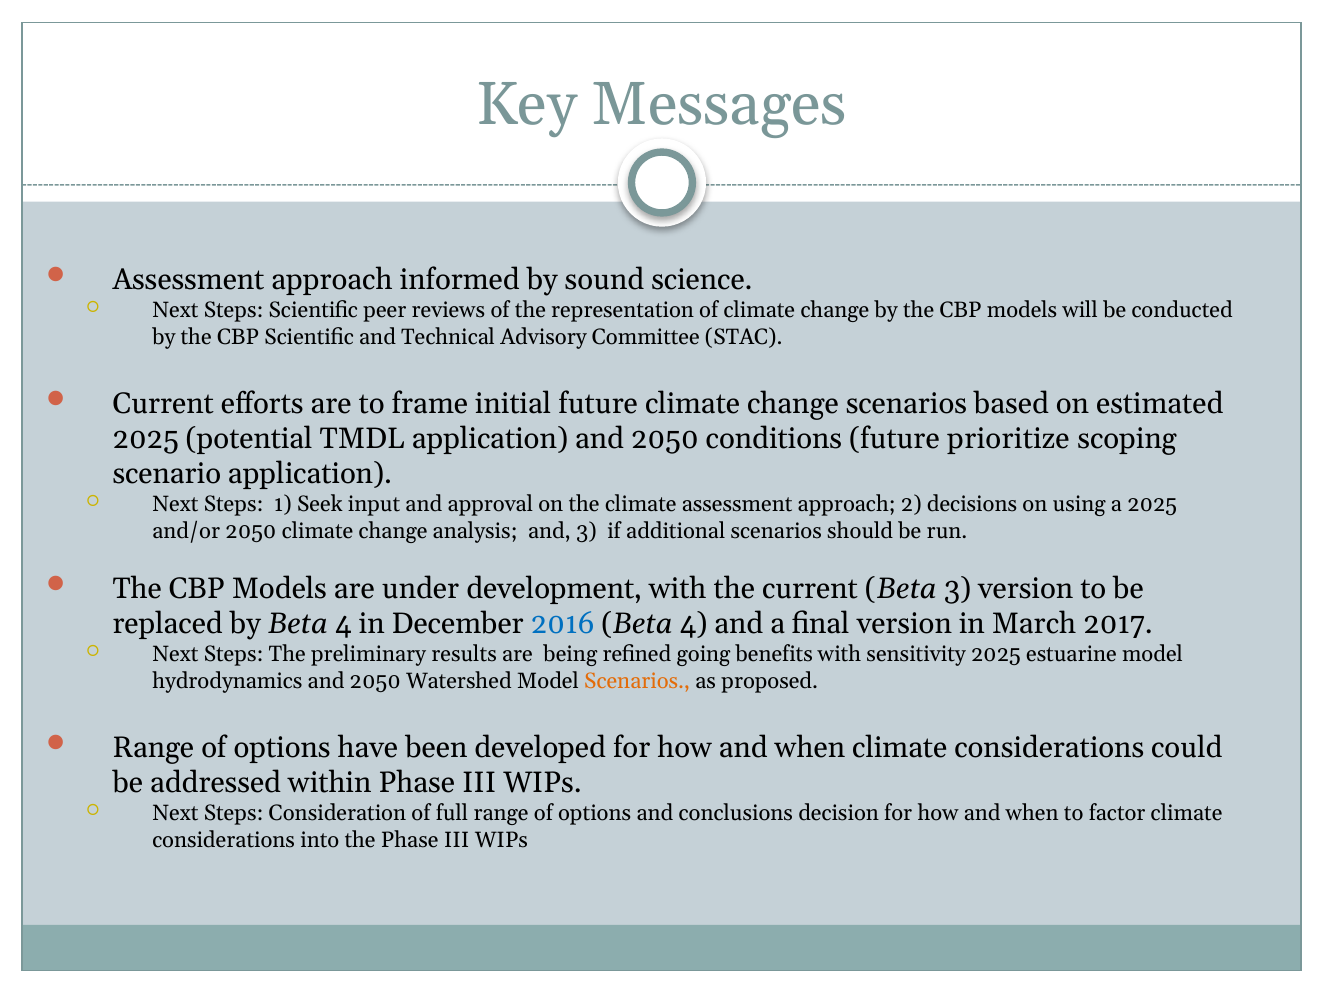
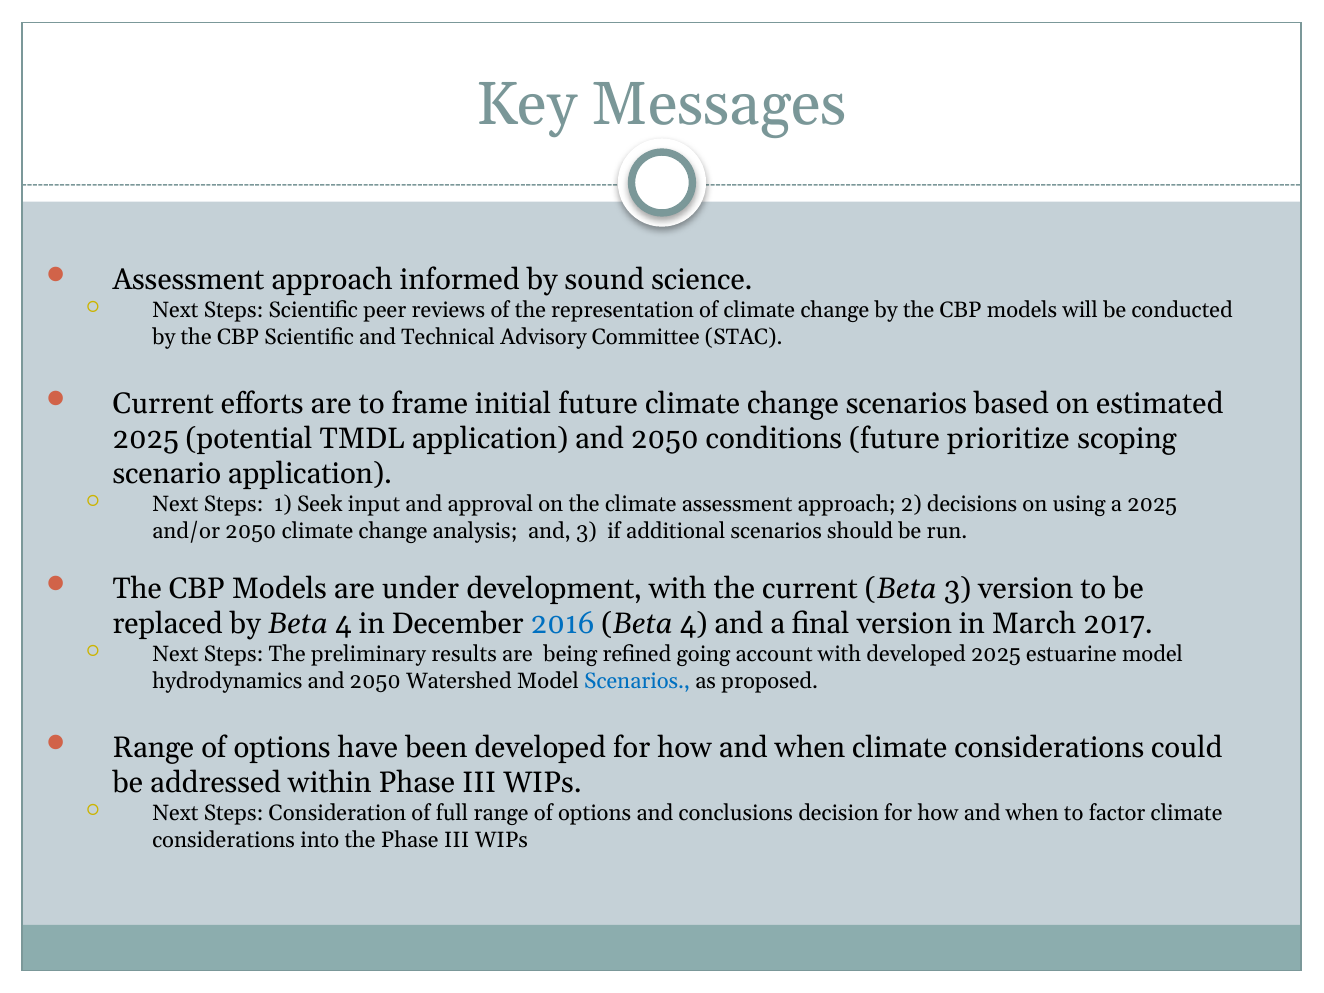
benefits: benefits -> account (774, 655)
with sensitivity: sensitivity -> developed (916, 655)
Scenarios colour: orange -> blue (637, 681)
